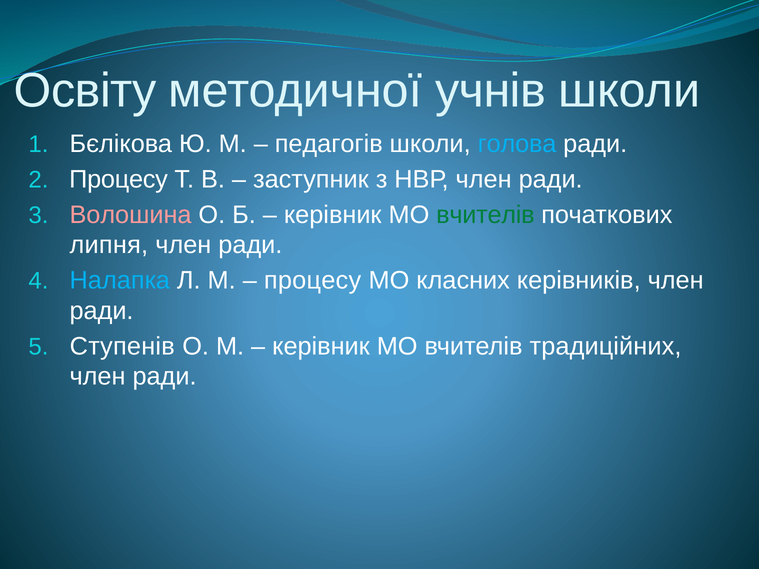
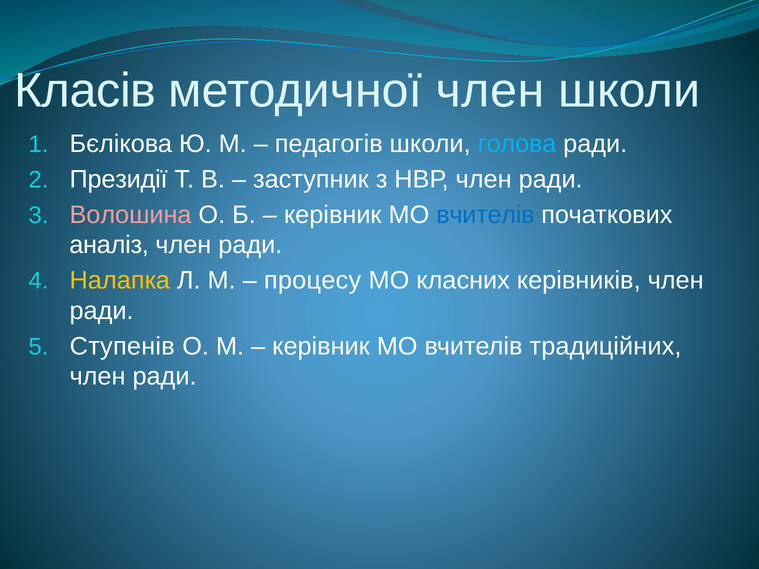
Освіту: Освіту -> Класів (85, 91)
методичної учнів: учнів -> член (490, 91)
Процесу: Процесу -> Президії (119, 179)
вчителів colour: green -> blue (485, 215)
липня: липня -> аналіз (109, 245)
Налапка colour: light blue -> yellow (120, 281)
